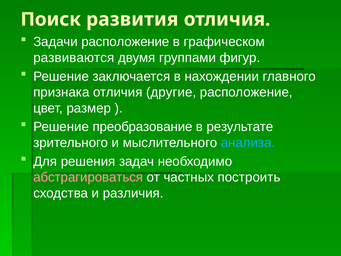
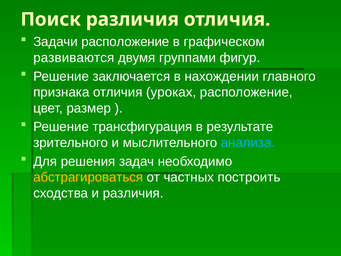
Поиск развития: развития -> различия (132, 19)
другие: другие -> уроках (171, 92)
преобразование: преобразование -> трансфигурация (142, 127)
абстрагироваться colour: pink -> yellow (88, 177)
